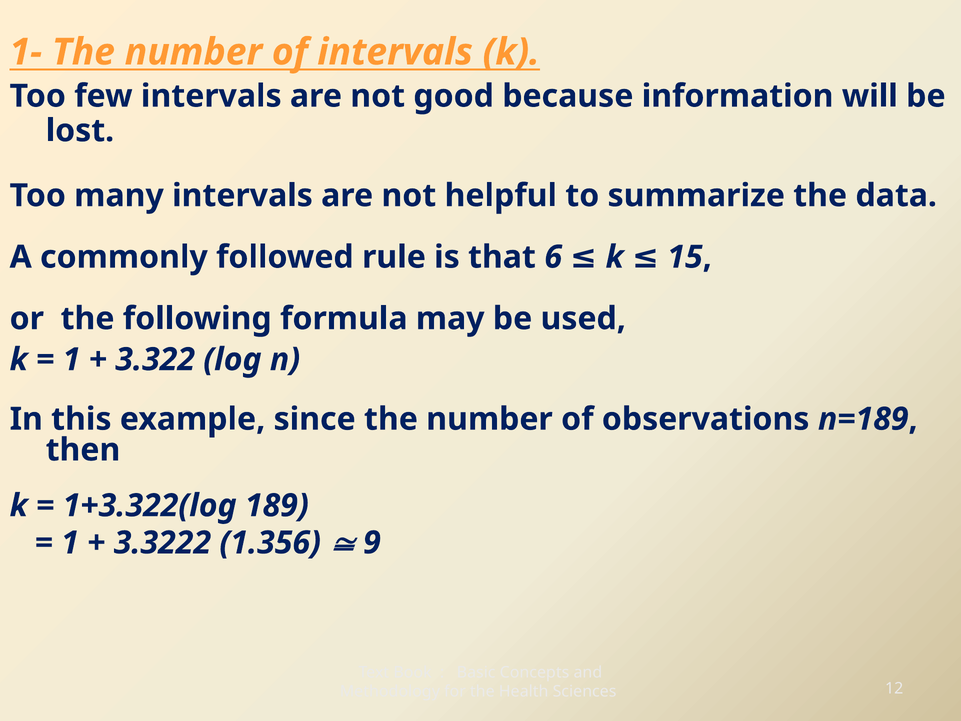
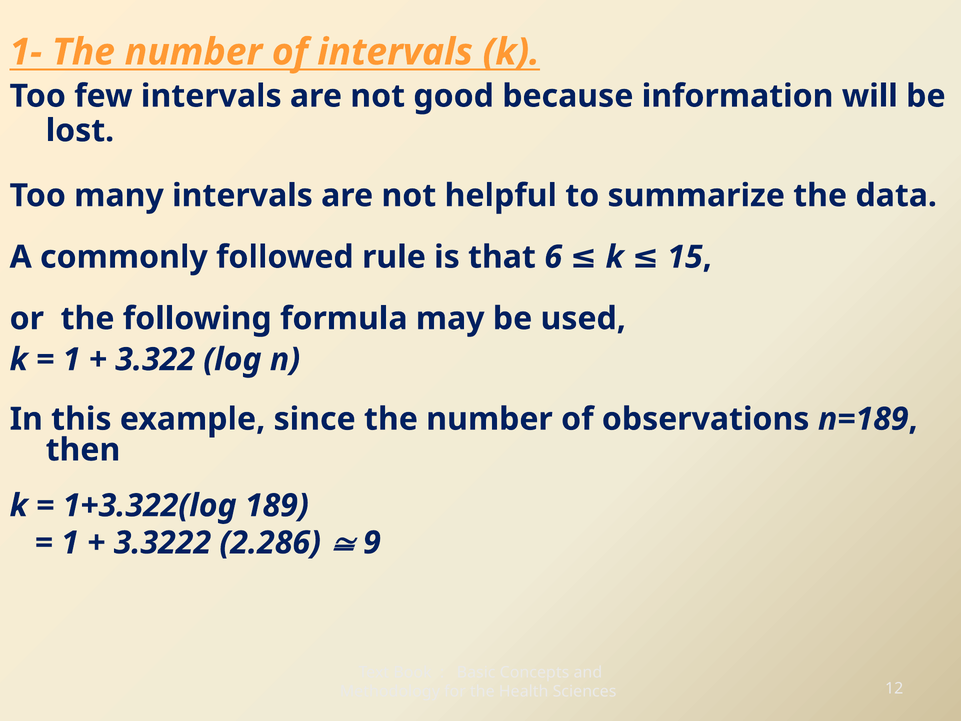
1.356: 1.356 -> 2.286 (270, 543)
